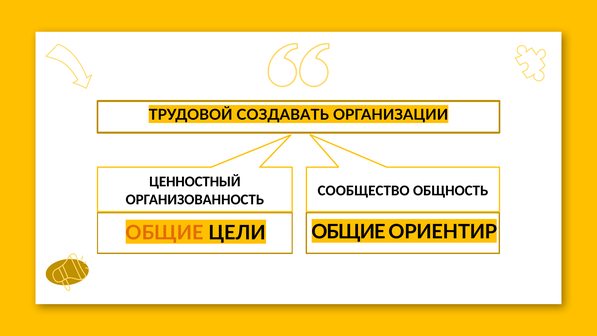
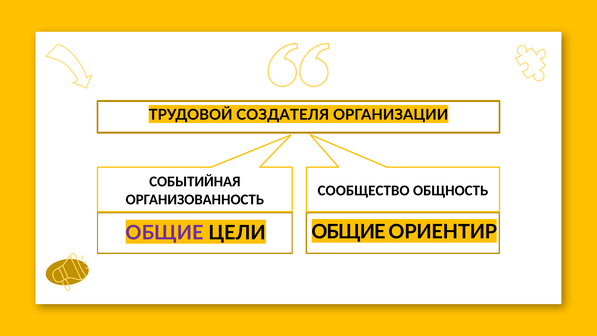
СОЗДАВАТЬ: СОЗДАВАТЬ -> СОЗДАТЕЛЯ (283, 115)
ЦЕННОСТНЫЙ: ЦЕННОСТНЫЙ -> СОБЫТИЙНАЯ (195, 181)
ОБЩИЕ colour: orange -> purple (165, 233)
